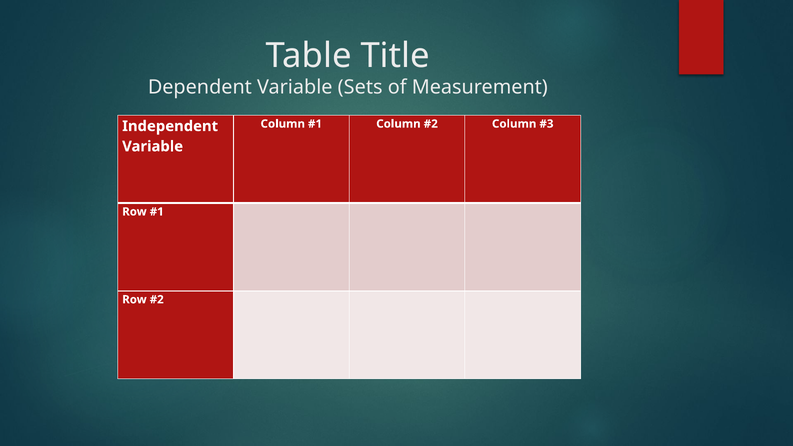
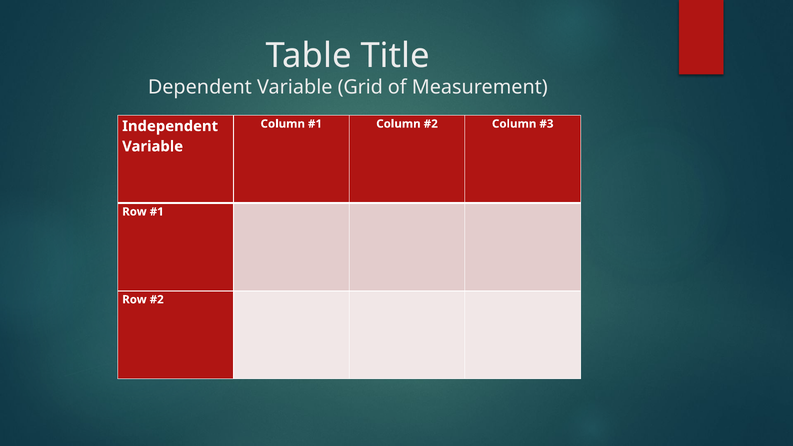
Sets: Sets -> Grid (360, 87)
